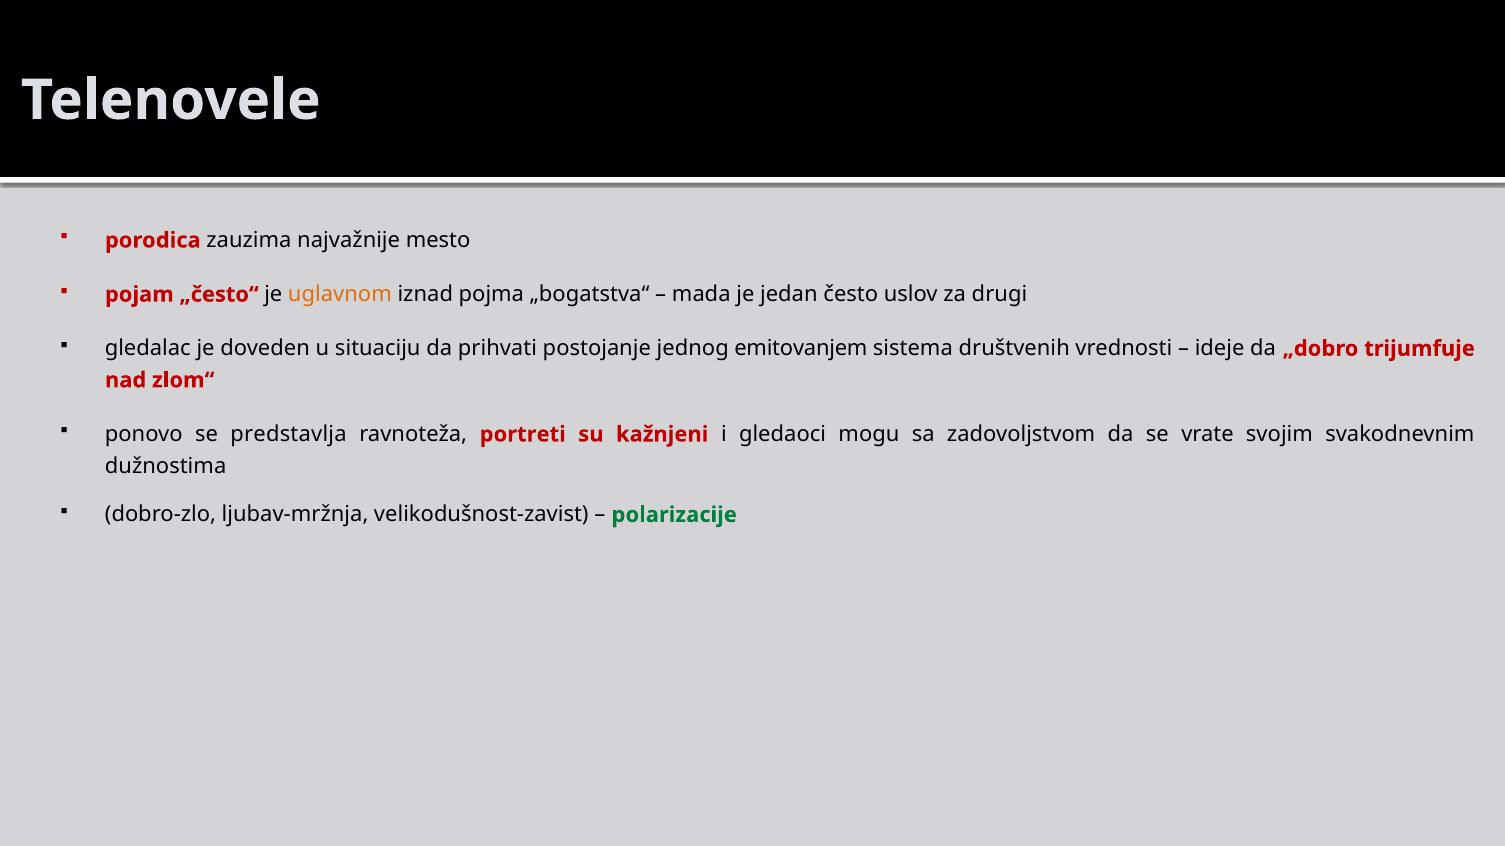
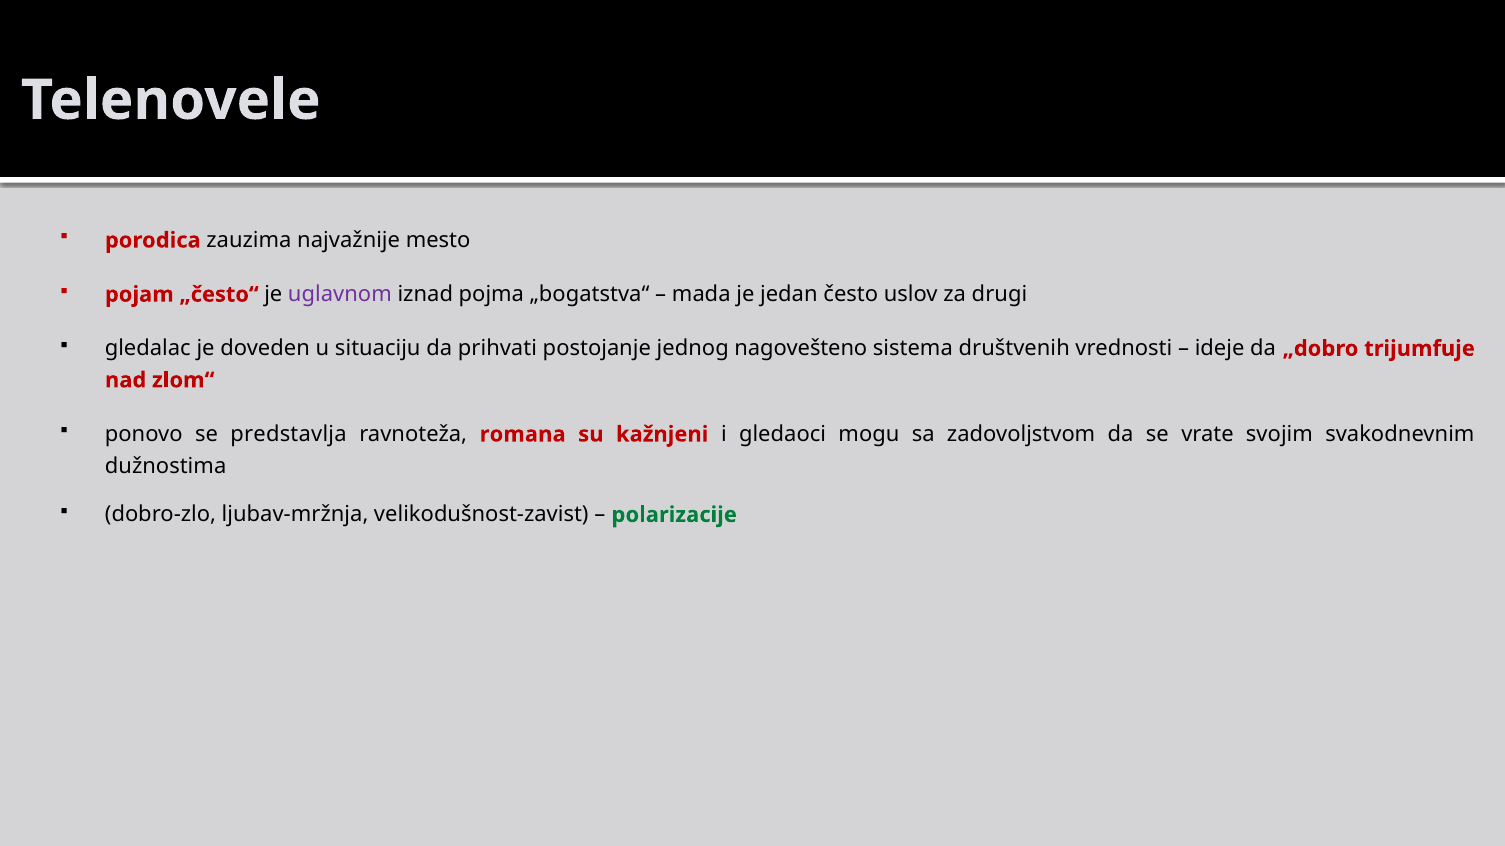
uglavnom colour: orange -> purple (340, 295)
emitovanjem: emitovanjem -> nagovešteno (801, 349)
portreti: portreti -> romana (523, 435)
